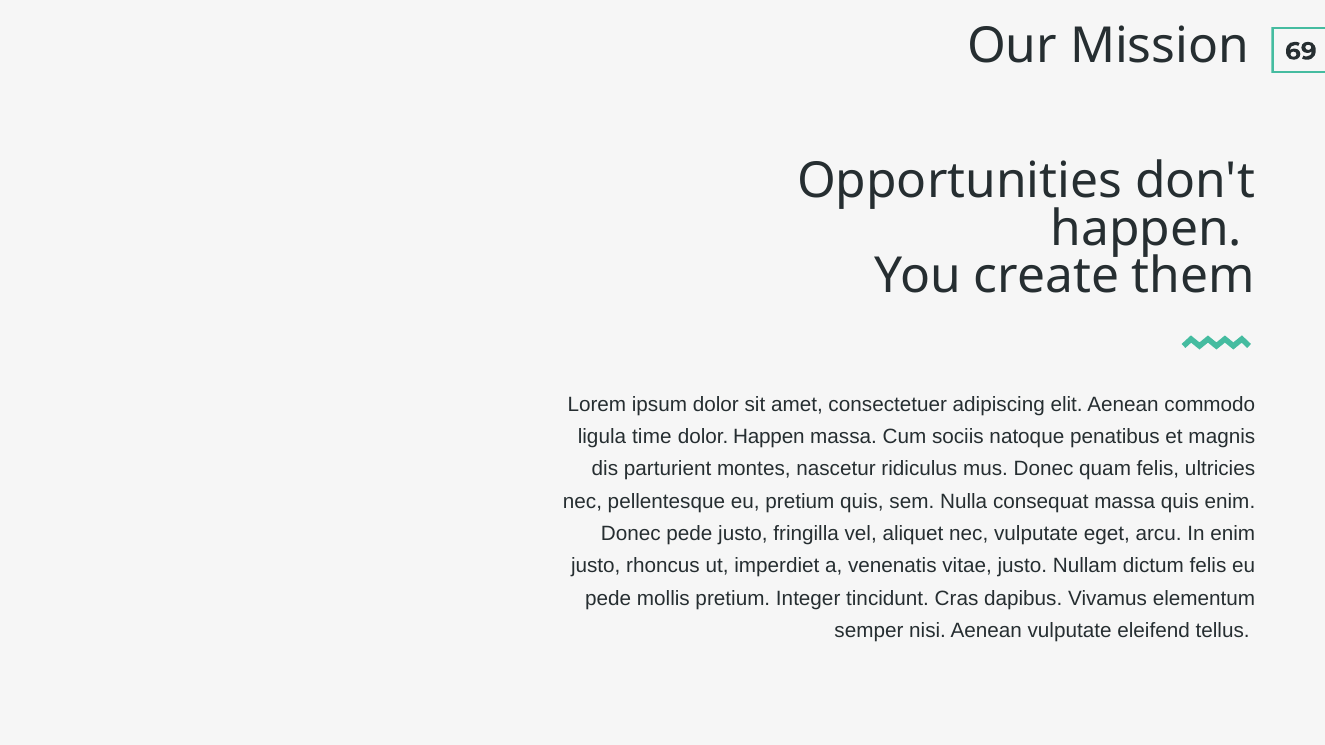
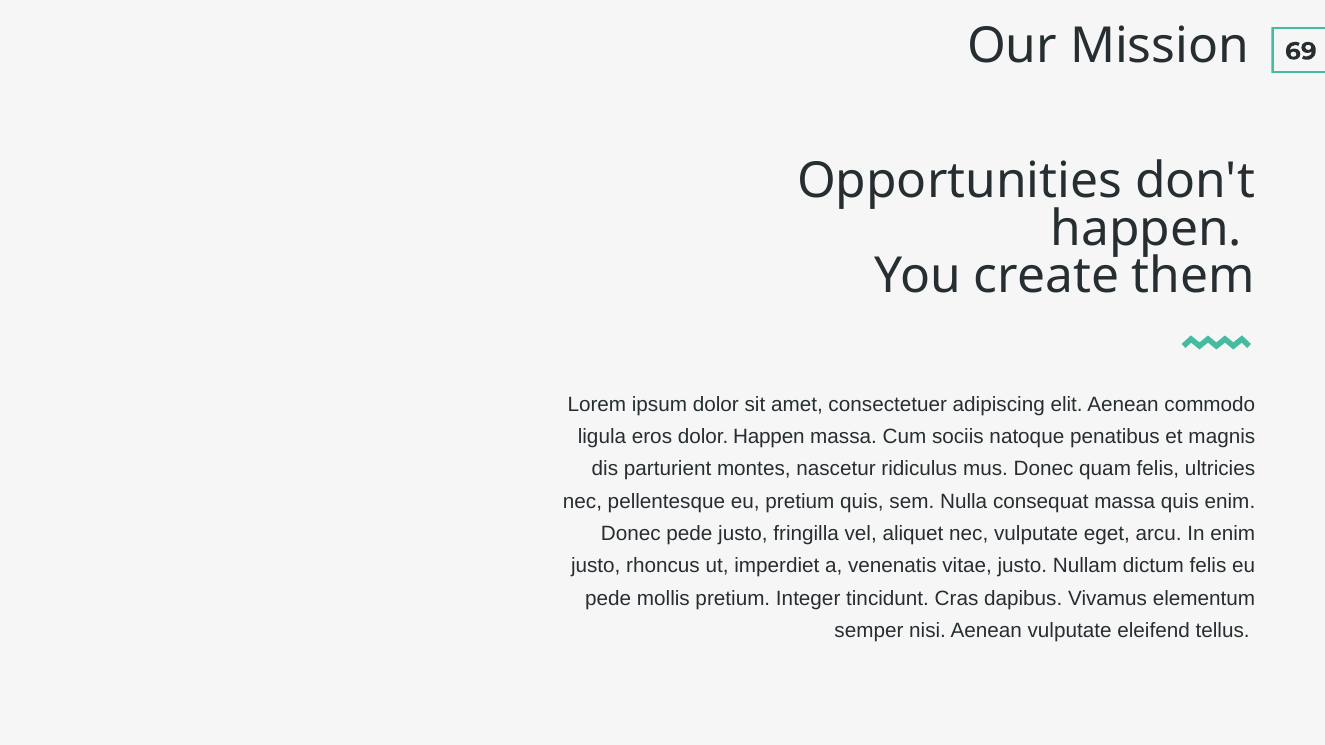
time: time -> eros (652, 437)
